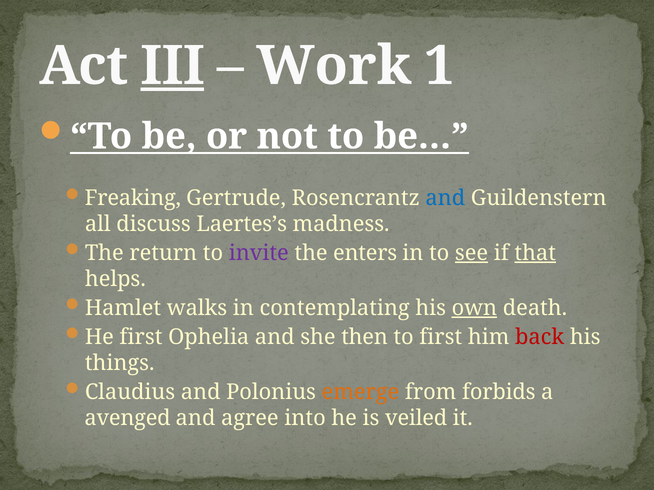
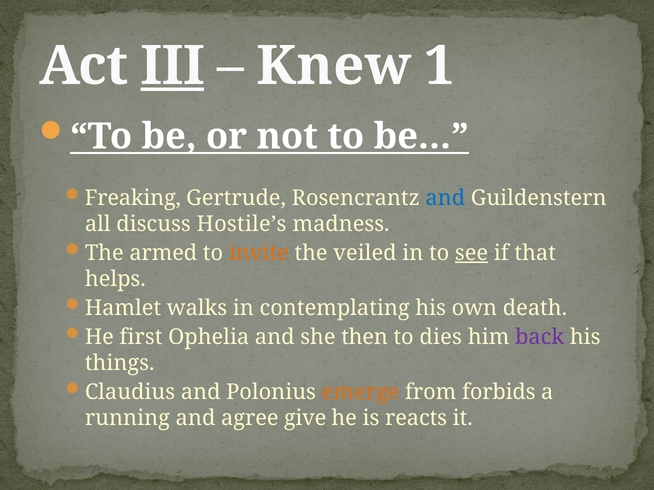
Work: Work -> Knew (334, 66)
Laertes’s: Laertes’s -> Hostile’s (242, 224)
return: return -> armed (163, 253)
invite colour: purple -> orange (259, 253)
enters: enters -> veiled (365, 253)
that underline: present -> none (535, 253)
own underline: present -> none (474, 308)
to first: first -> dies (441, 337)
back colour: red -> purple (540, 337)
avenged: avenged -> running (127, 418)
into: into -> give (305, 418)
veiled: veiled -> reacts (416, 418)
